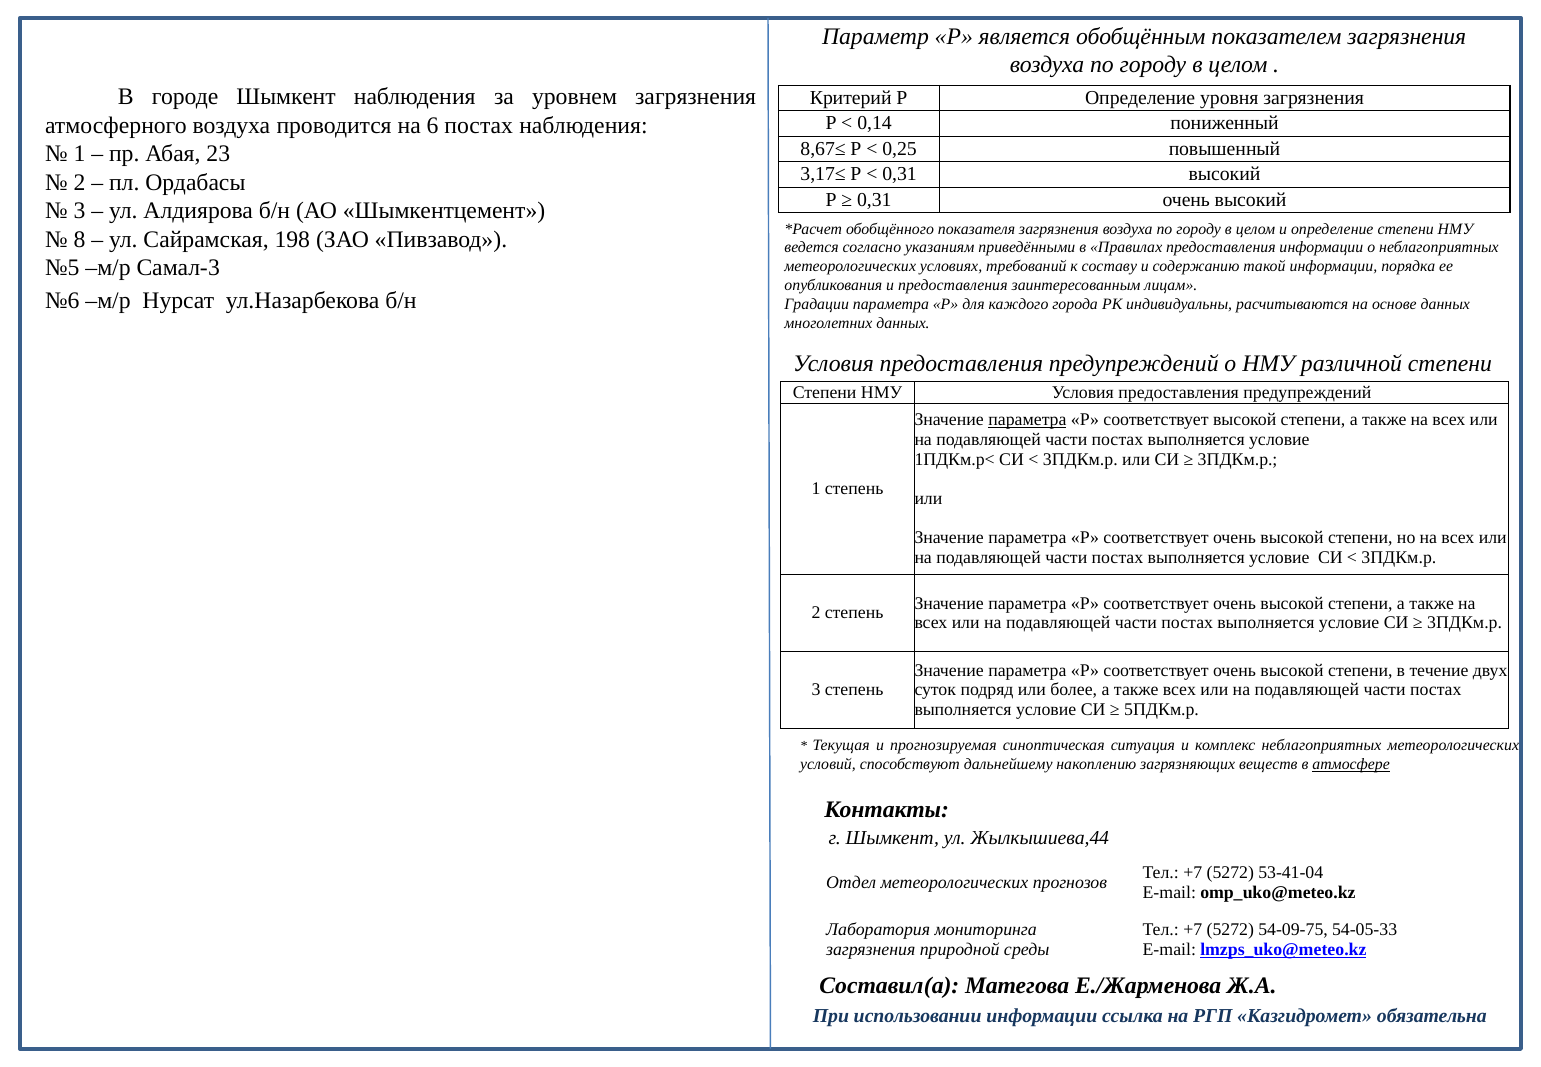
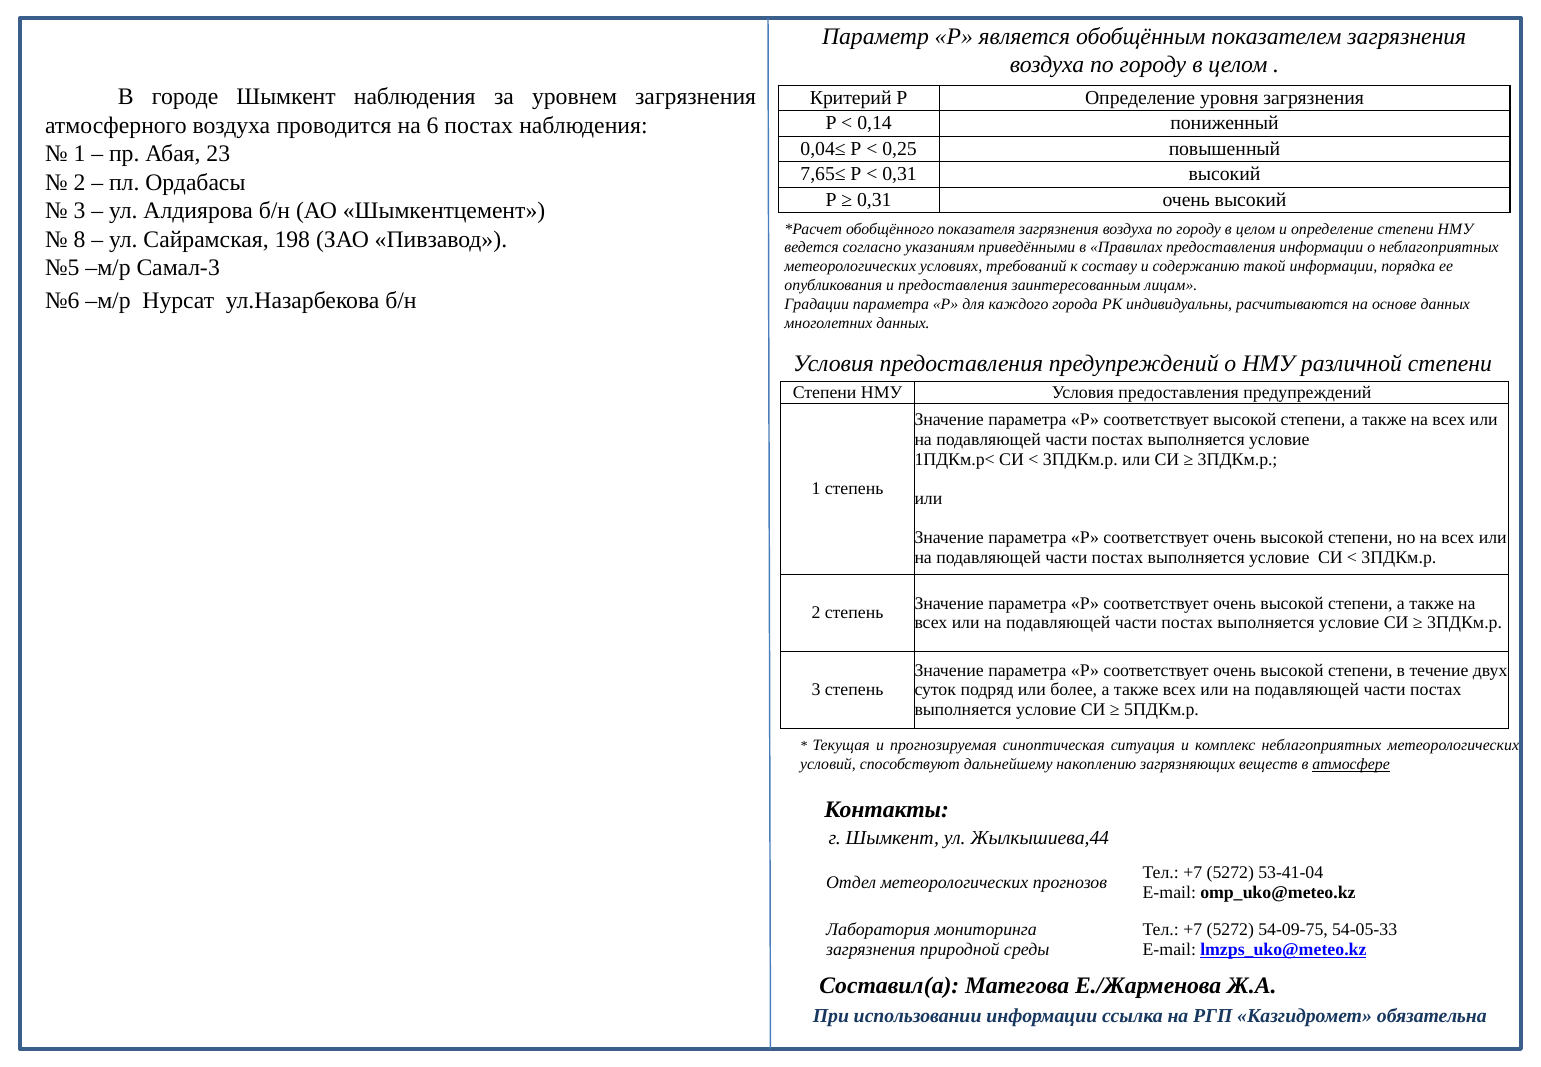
8,67≤: 8,67≤ -> 0,04≤ (823, 149)
3,17≤: 3,17≤ -> 7,65≤ (823, 174)
параметра underline: present -> none (1027, 420)
